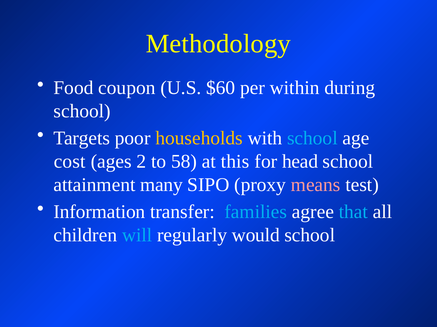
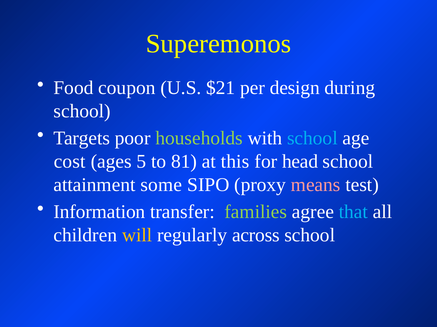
Methodology: Methodology -> Superemonos (218, 44)
$60: $60 -> $21 (221, 88)
within: within -> design (295, 88)
households colour: yellow -> light green (199, 139)
2: 2 -> 5 (141, 162)
58: 58 -> 81 (184, 162)
many: many -> some (161, 185)
families colour: light blue -> light green (256, 212)
will colour: light blue -> yellow (137, 236)
would: would -> across (256, 236)
